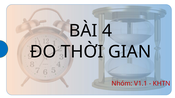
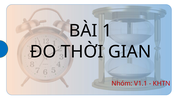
4: 4 -> 1 (107, 31)
